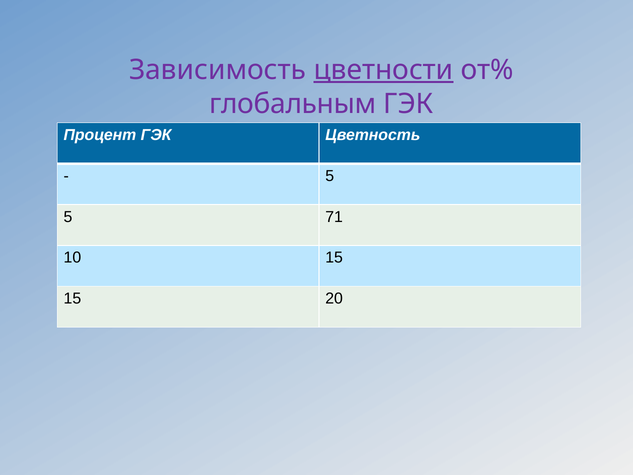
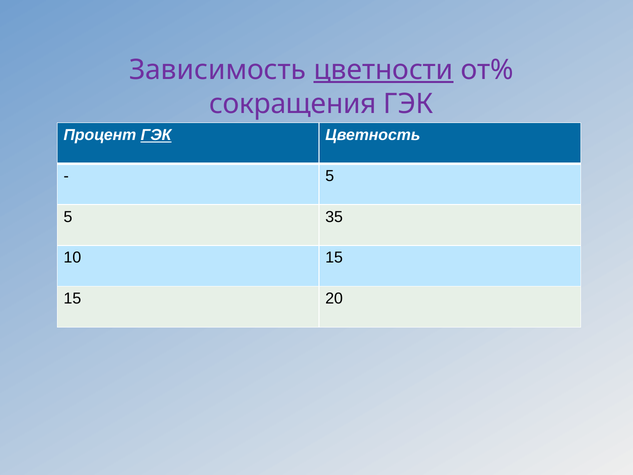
глобальным: глобальным -> сокращения (293, 104)
ГЭК underline: none -> present (156, 135)
71: 71 -> 35 (334, 217)
